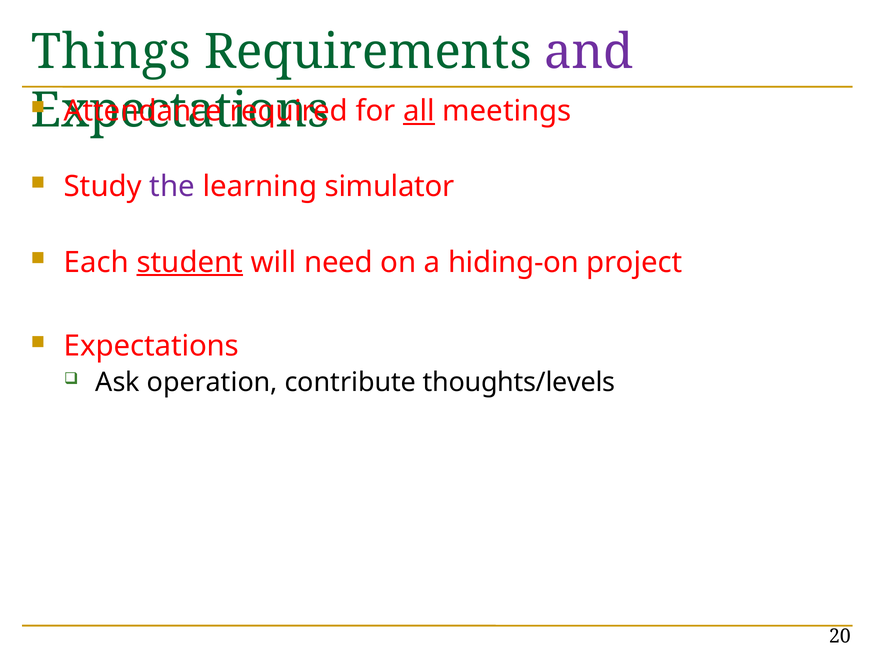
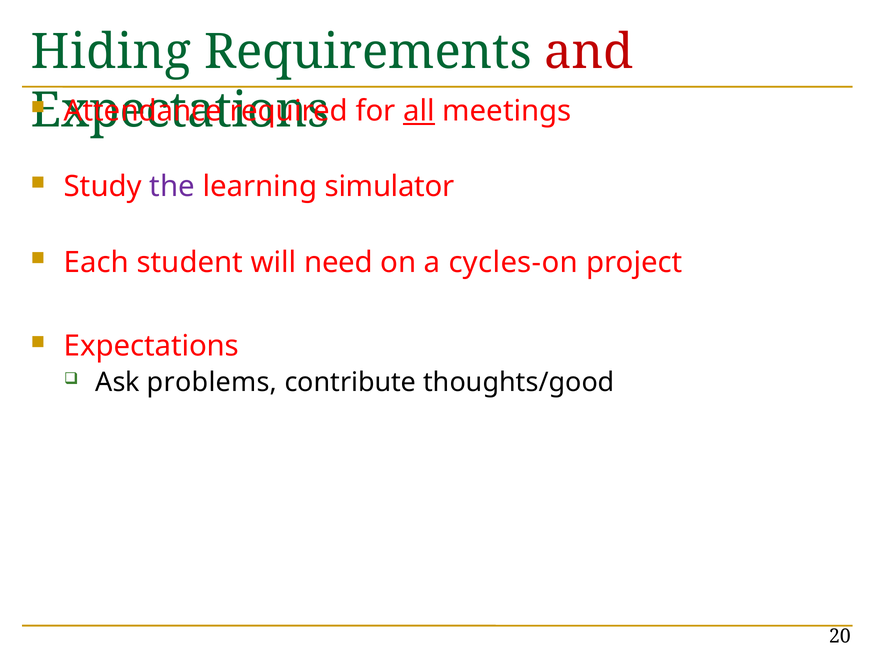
Things: Things -> Hiding (111, 52)
and colour: purple -> red (589, 52)
student underline: present -> none (190, 262)
hiding-on: hiding-on -> cycles-on (513, 262)
operation: operation -> problems (212, 382)
thoughts/levels: thoughts/levels -> thoughts/good (519, 382)
